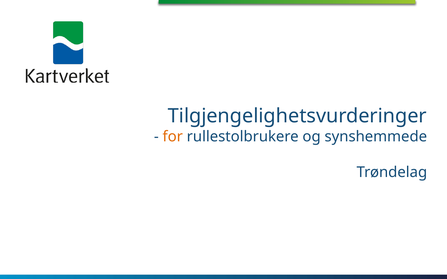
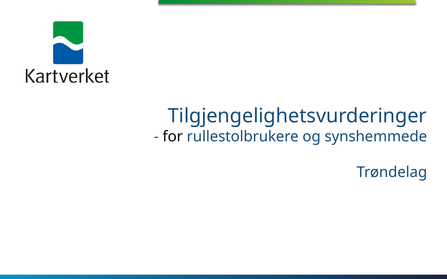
for colour: orange -> black (173, 137)
